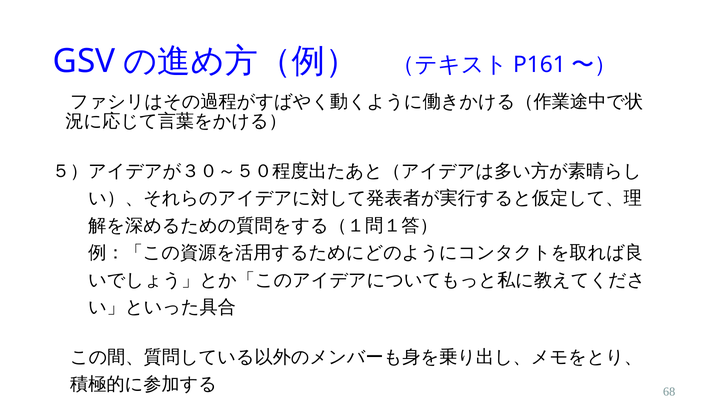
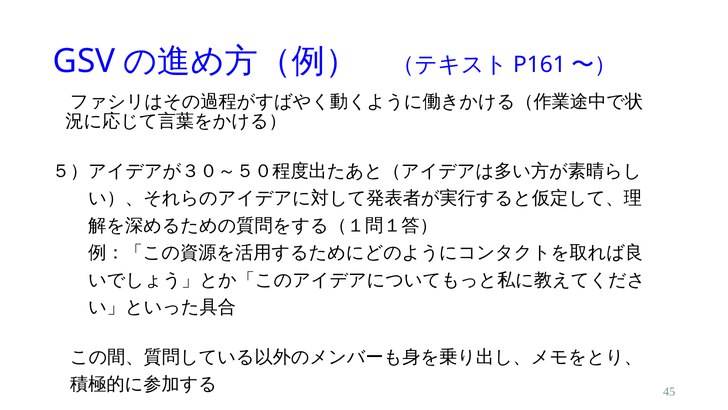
68: 68 -> 45 (669, 391)
